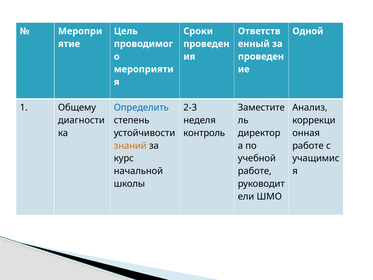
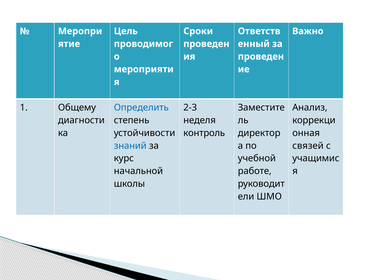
Одной: Одной -> Важно (308, 31)
знаний colour: orange -> blue (130, 146)
работе: работе -> связей (308, 146)
